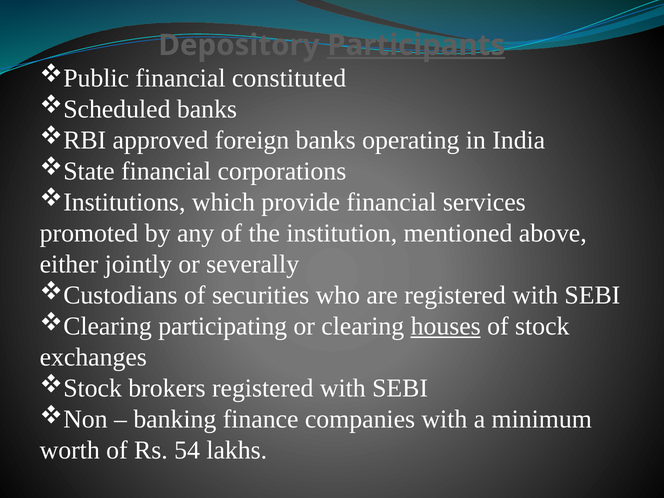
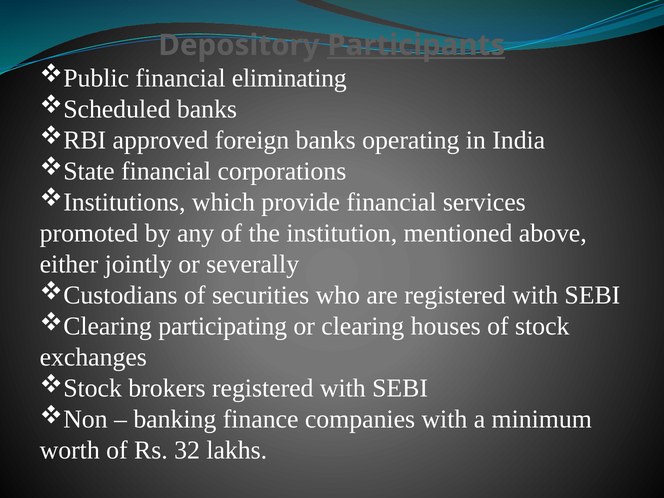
constituted: constituted -> eliminating (289, 78)
houses underline: present -> none (446, 326)
54: 54 -> 32 (187, 450)
